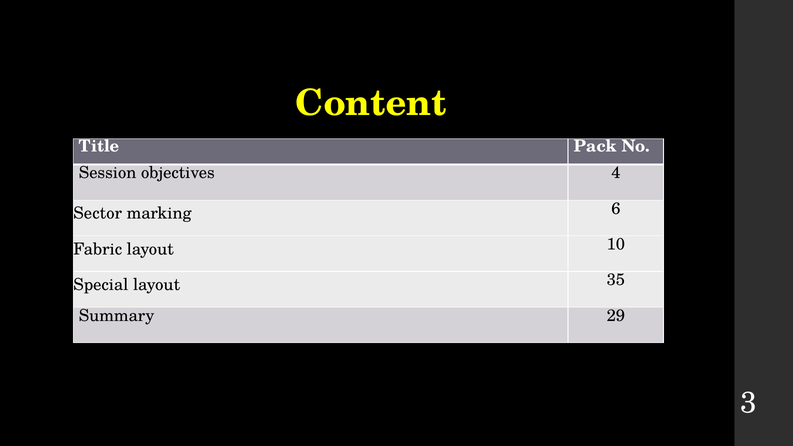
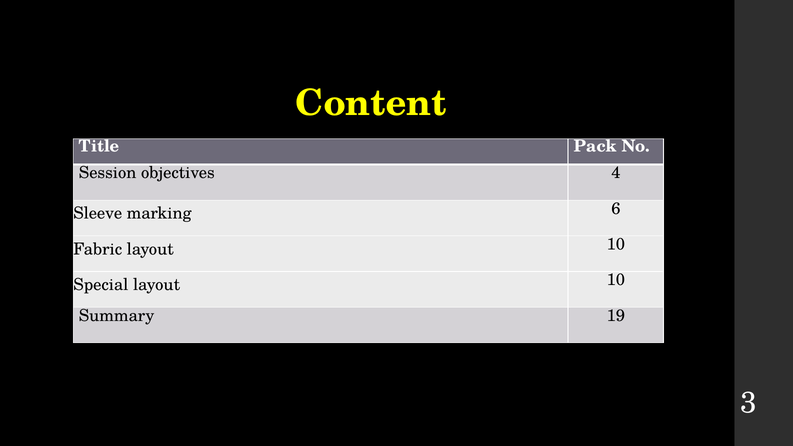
Sector: Sector -> Sleeve (98, 214)
Special layout 35: 35 -> 10 (616, 280)
29: 29 -> 19 (616, 316)
